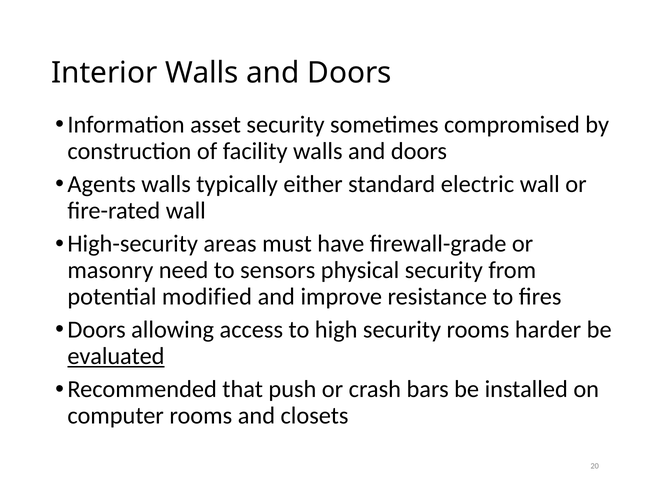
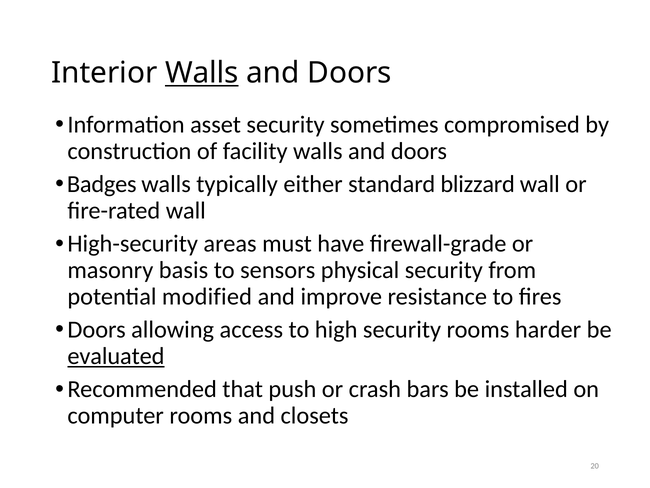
Walls underline: none -> present (202, 73)
Agents: Agents -> Badges (102, 184)
electric: electric -> blizzard (478, 184)
need: need -> basis (184, 270)
